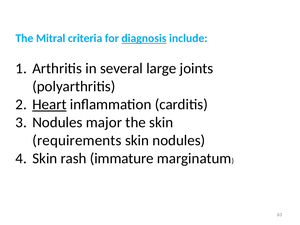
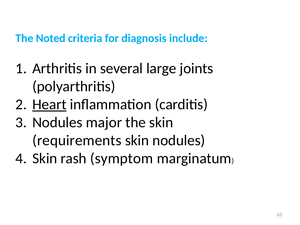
Mitral: Mitral -> Noted (51, 38)
diagnosis underline: present -> none (144, 38)
immature: immature -> symptom (122, 159)
